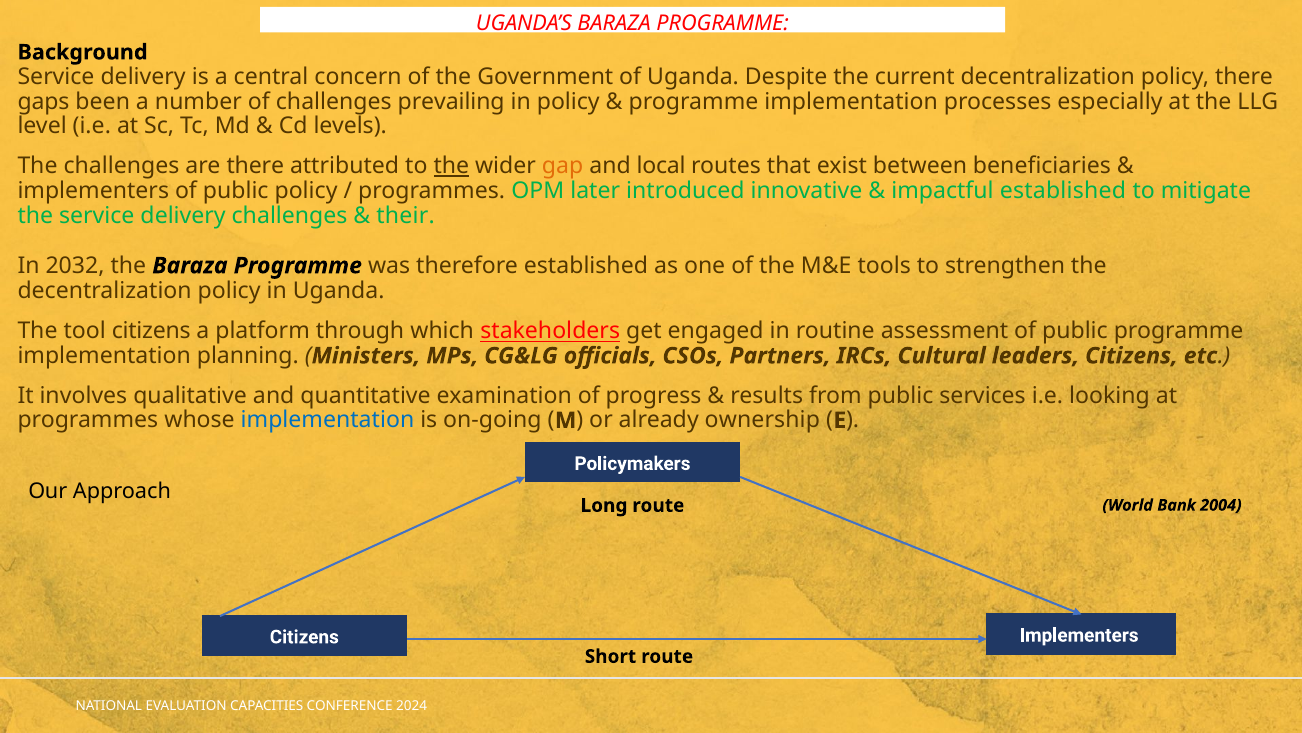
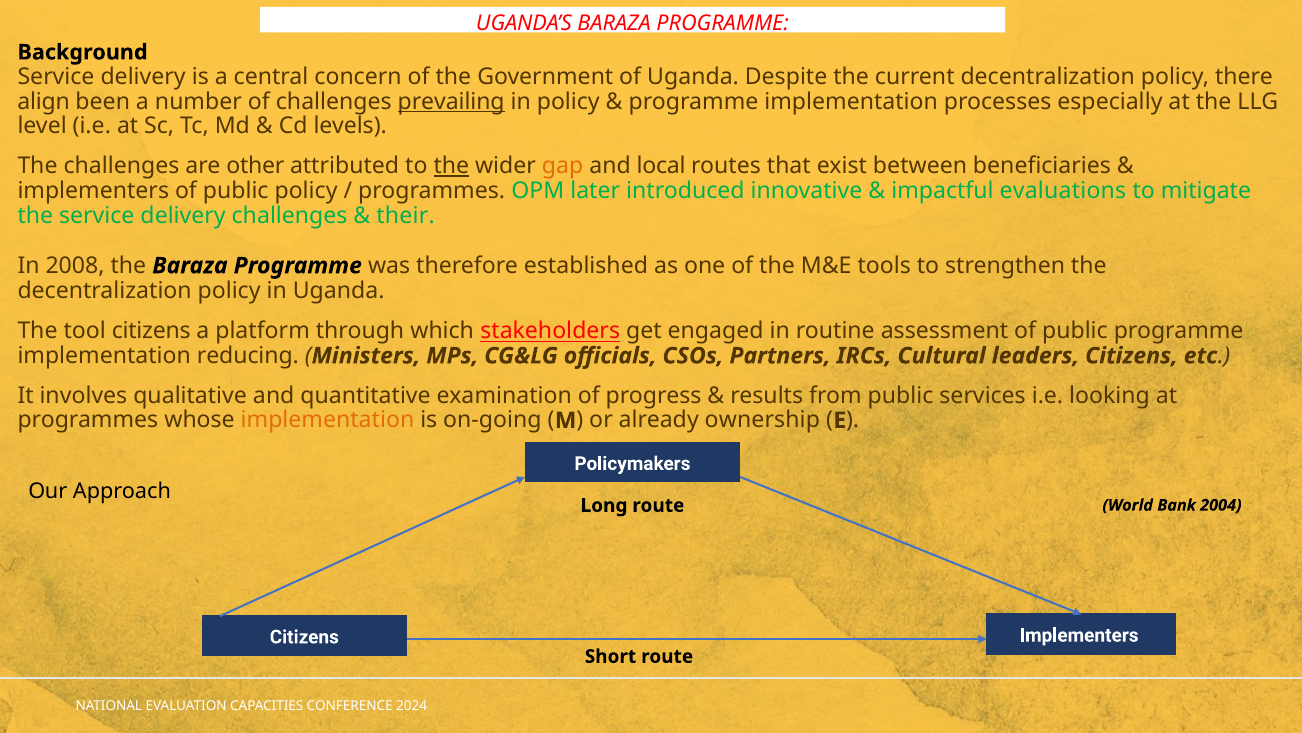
gaps: gaps -> align (44, 101)
prevailing underline: none -> present (451, 101)
are there: there -> other (255, 166)
impactful established: established -> evaluations (1063, 191)
2032: 2032 -> 2008 (75, 265)
planning: planning -> reducing (248, 356)
implementation colour: blue -> orange (327, 420)
